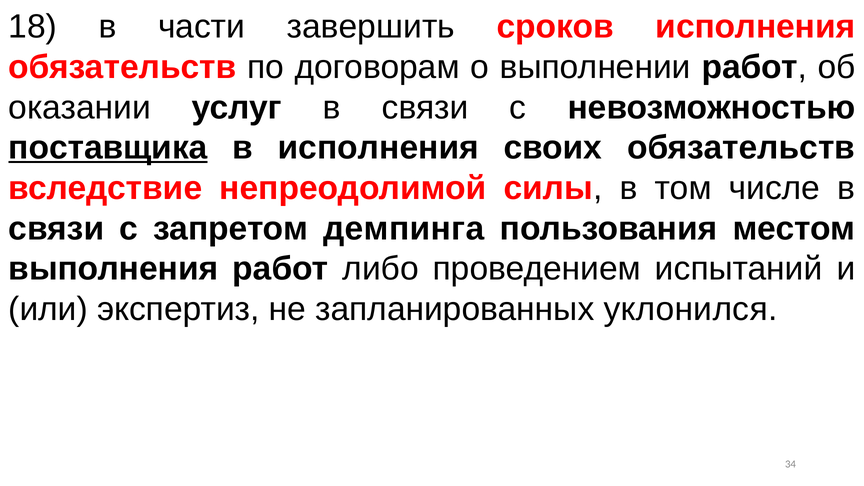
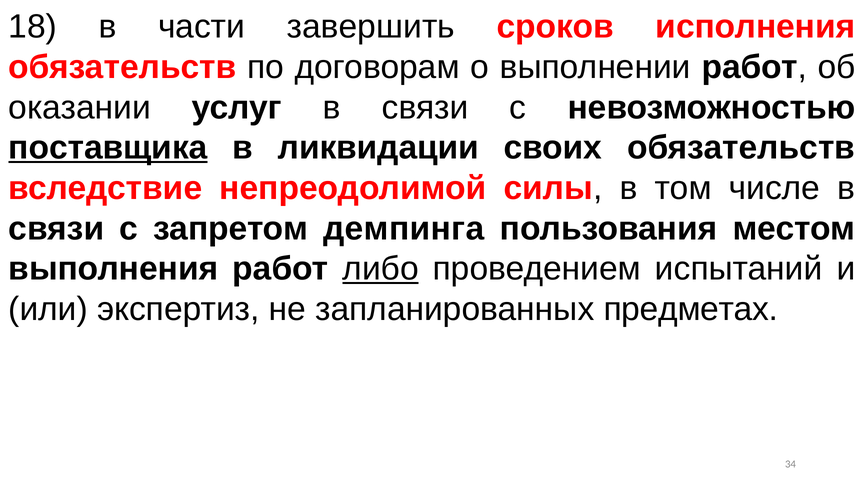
в исполнения: исполнения -> ликвидации (378, 148)
либо underline: none -> present (381, 269)
уклонился: уклонился -> предметах (691, 309)
